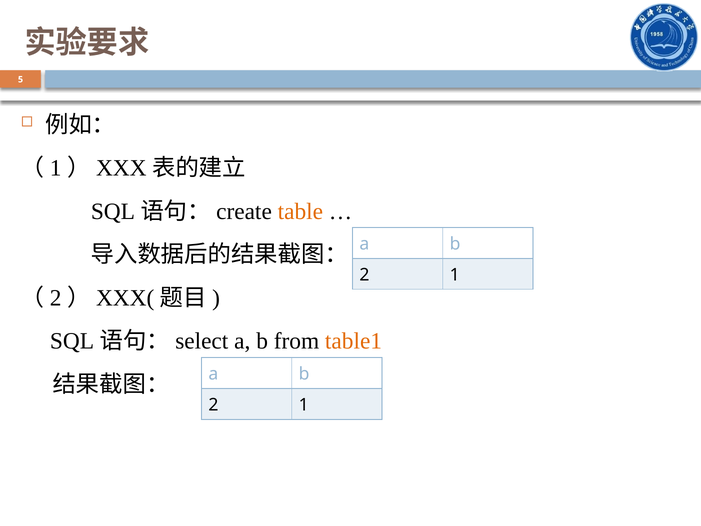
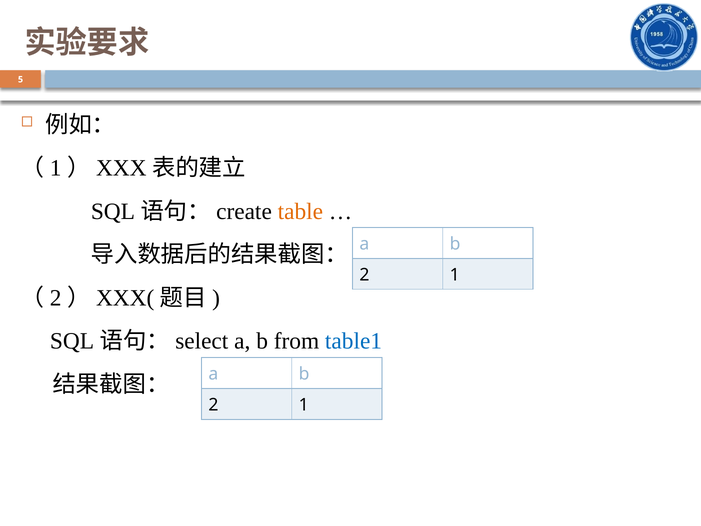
table1 colour: orange -> blue (354, 341)
